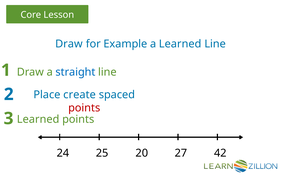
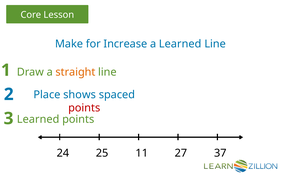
Draw: Draw -> Make (69, 44)
Example: Example -> Increase (125, 44)
straight colour: blue -> orange (75, 72)
create: create -> shows (80, 94)
20: 20 -> 11 (142, 153)
42: 42 -> 37 (220, 153)
